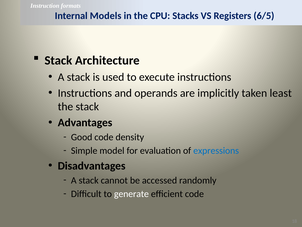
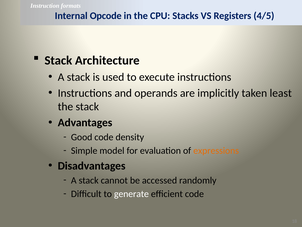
Models: Models -> Opcode (106, 16)
6/5: 6/5 -> 4/5 (264, 16)
expressions colour: blue -> orange (216, 150)
